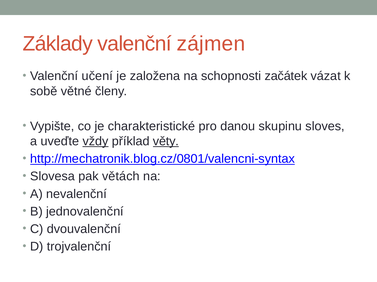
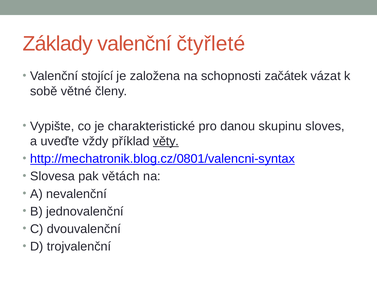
zájmen: zájmen -> čtyřleté (211, 44)
učení: učení -> stojící (97, 76)
vždy underline: present -> none (95, 142)
